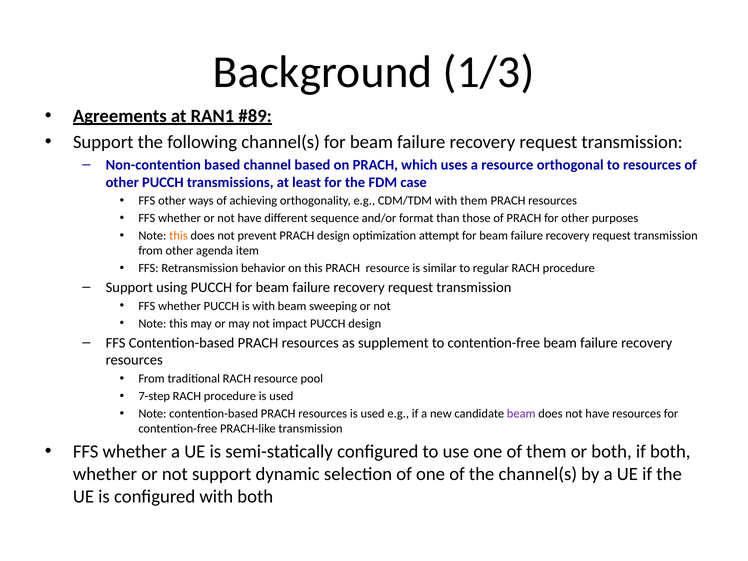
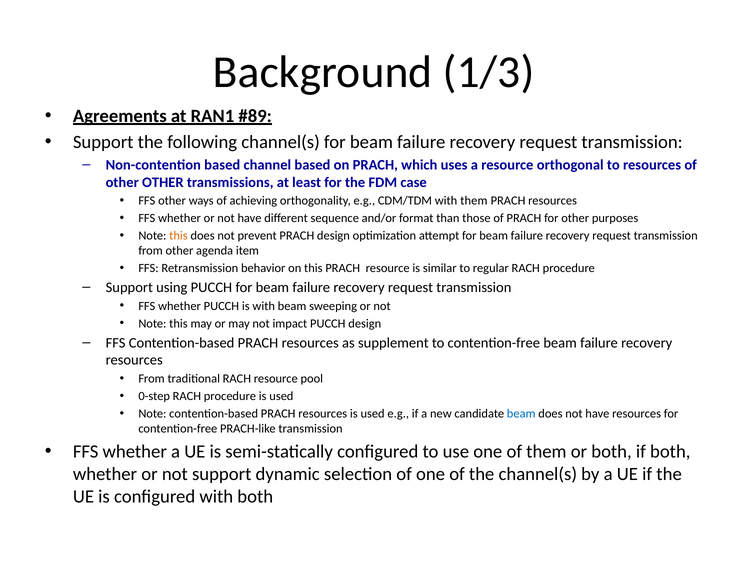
other PUCCH: PUCCH -> OTHER (163, 182)
7-step: 7-step -> 0-step (154, 396)
beam colour: purple -> blue (521, 414)
